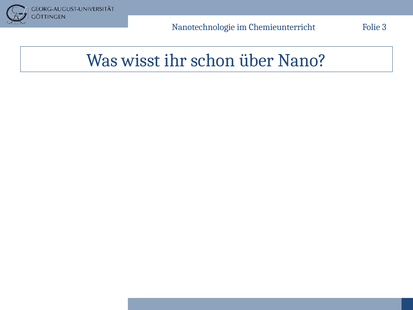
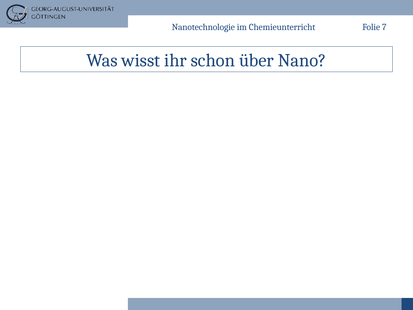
3: 3 -> 7 (384, 27)
